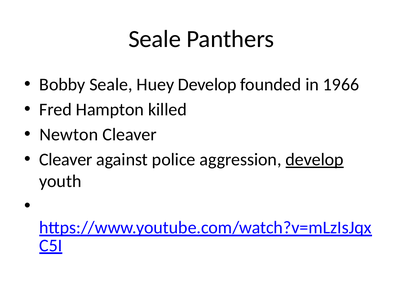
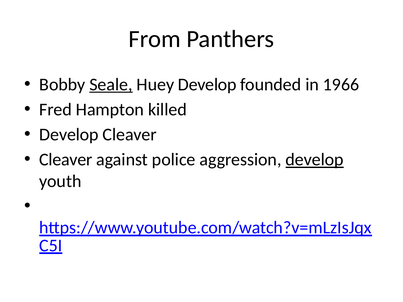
Seale: Seale -> From (155, 39)
Seale underline: none -> present (111, 85)
Newton: Newton -> Develop (69, 135)
